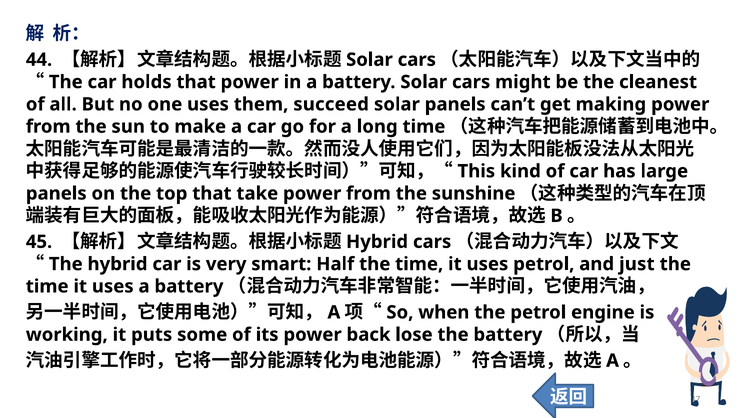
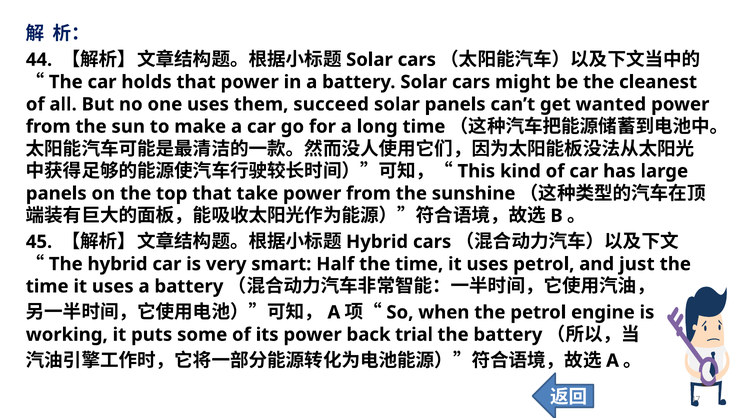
making: making -> wanted (611, 104)
lose: lose -> trial (414, 335)
